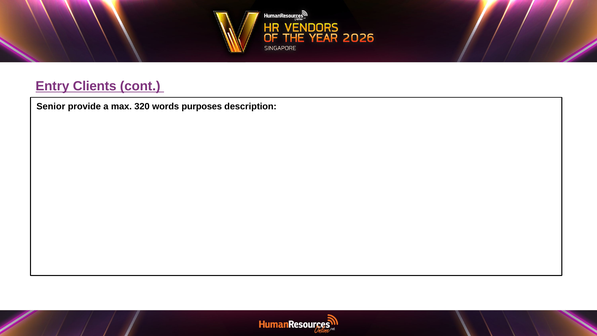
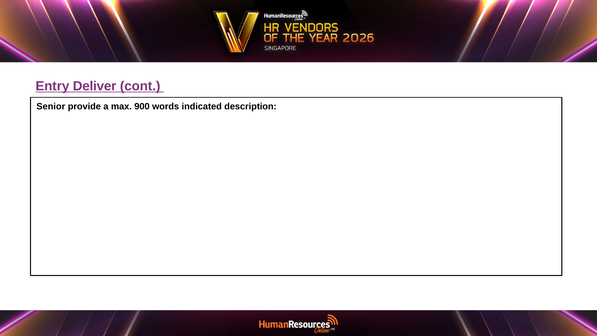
Clients: Clients -> Deliver (95, 86)
320: 320 -> 900 (142, 106)
purposes: purposes -> indicated (202, 106)
